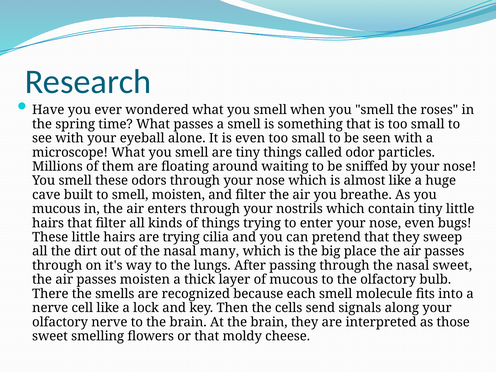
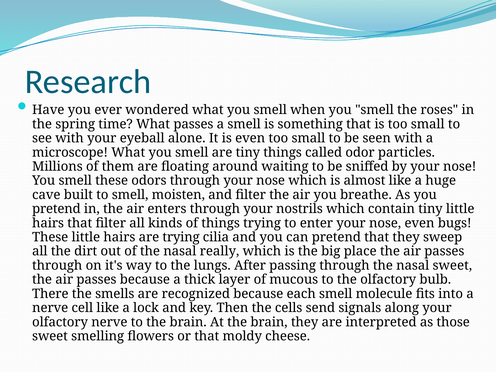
mucous: mucous -> pretend (56, 209)
many: many -> really (220, 251)
passes moisten: moisten -> because (145, 280)
